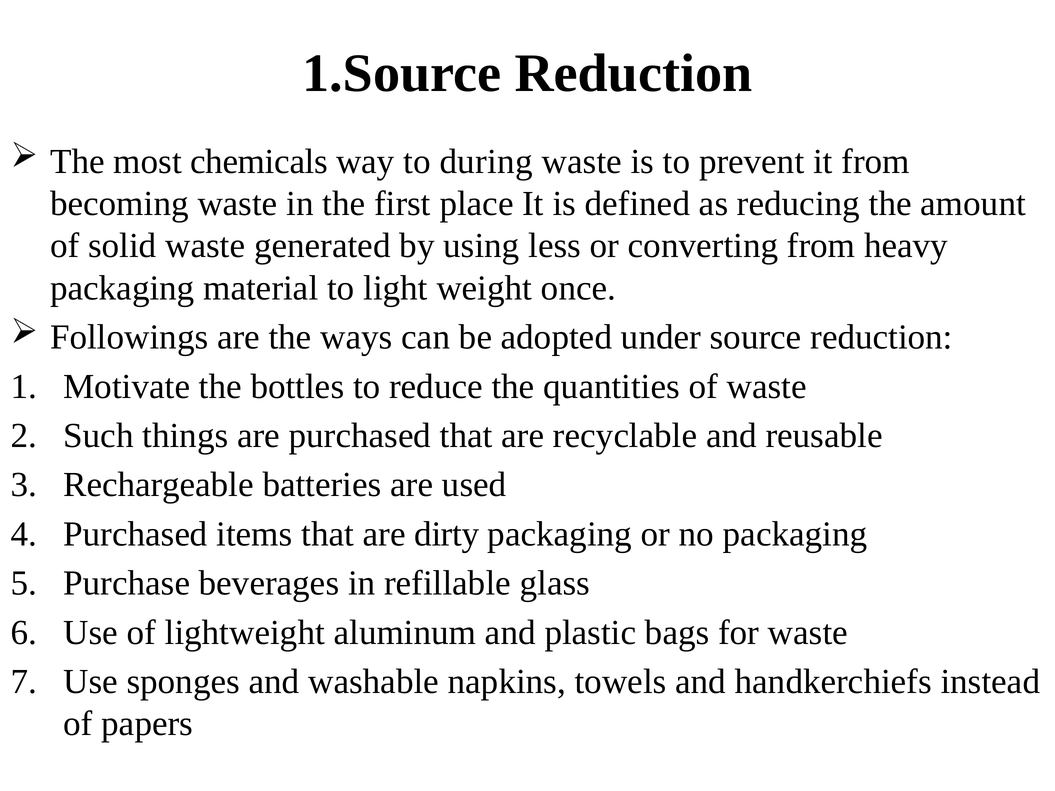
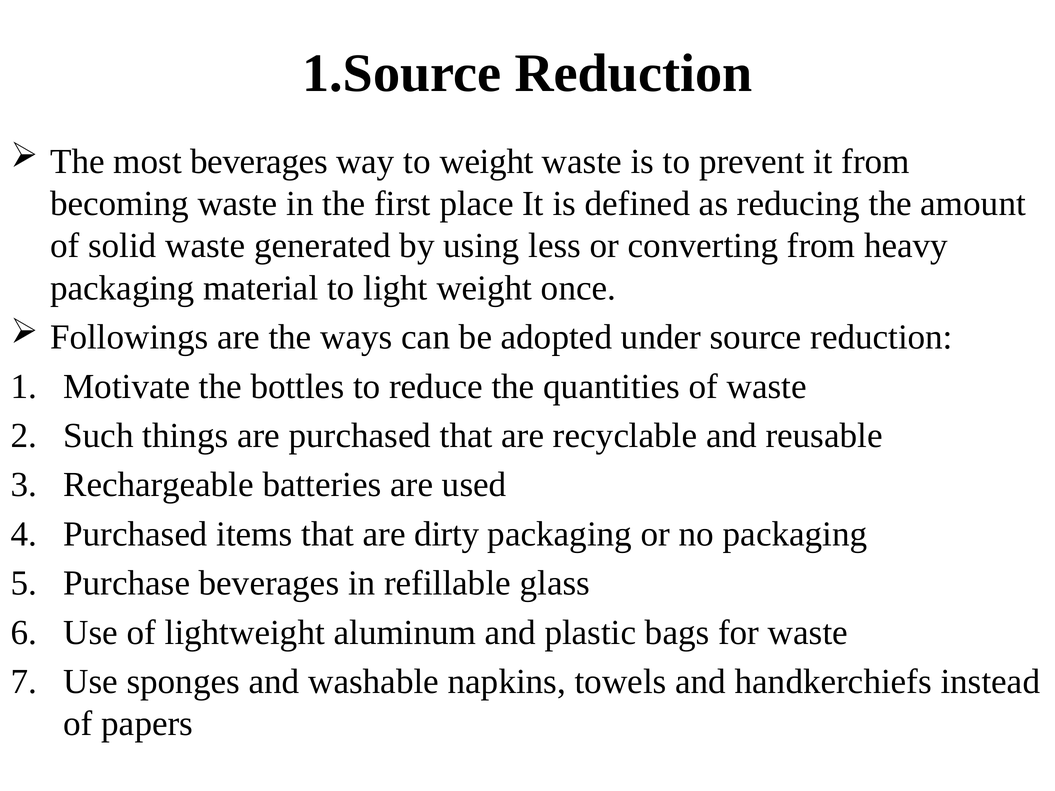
most chemicals: chemicals -> beverages (259, 162)
to during: during -> weight (487, 162)
